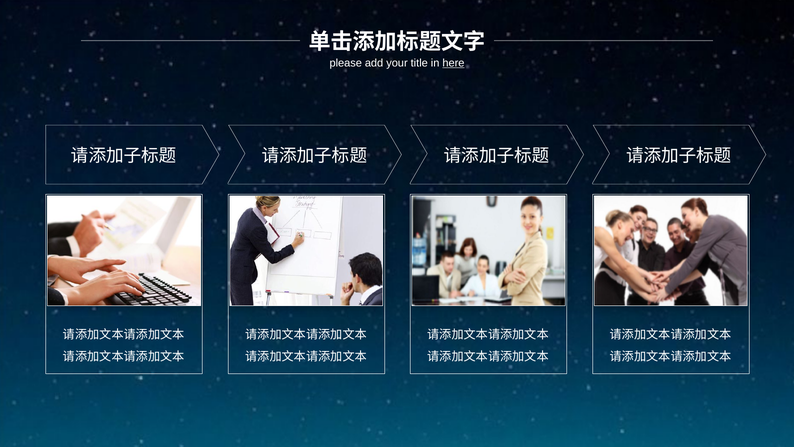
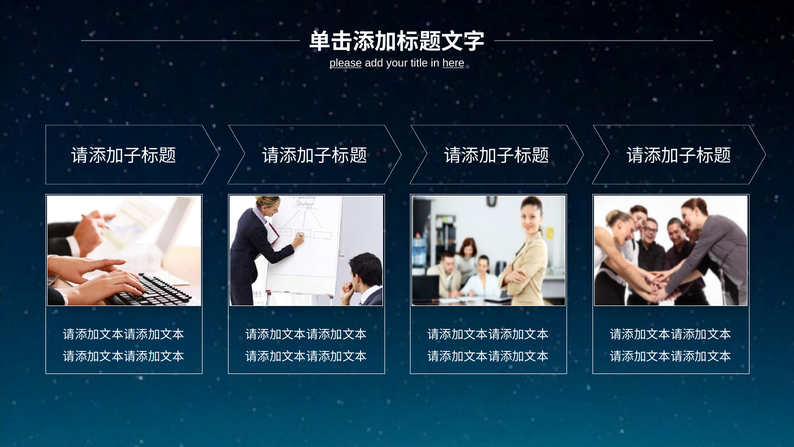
please underline: none -> present (346, 63)
